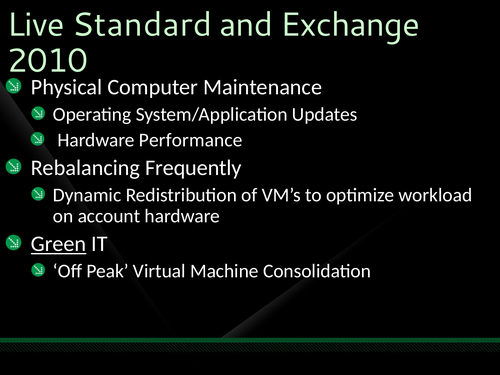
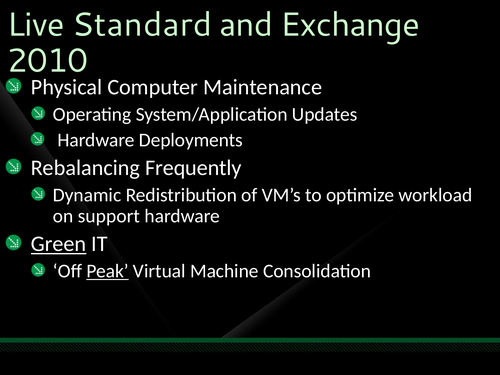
Performance: Performance -> Deployments (191, 140)
account: account -> support (109, 216)
Peak underline: none -> present (108, 271)
